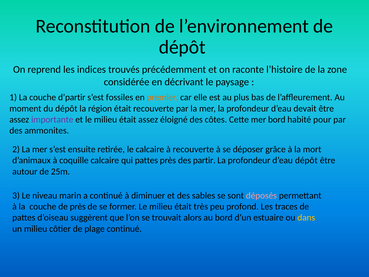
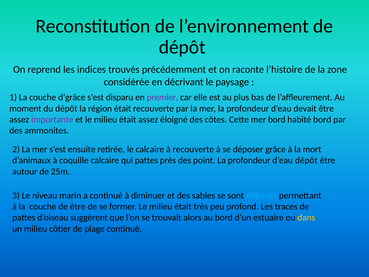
d’partir: d’partir -> d’grâce (72, 97)
fossiles: fossiles -> disparu (120, 97)
premier colour: orange -> purple (162, 97)
habité pour: pour -> bord (322, 119)
partir: partir -> point (204, 160)
déposés colour: pink -> light blue (261, 195)
de près: près -> être (78, 206)
